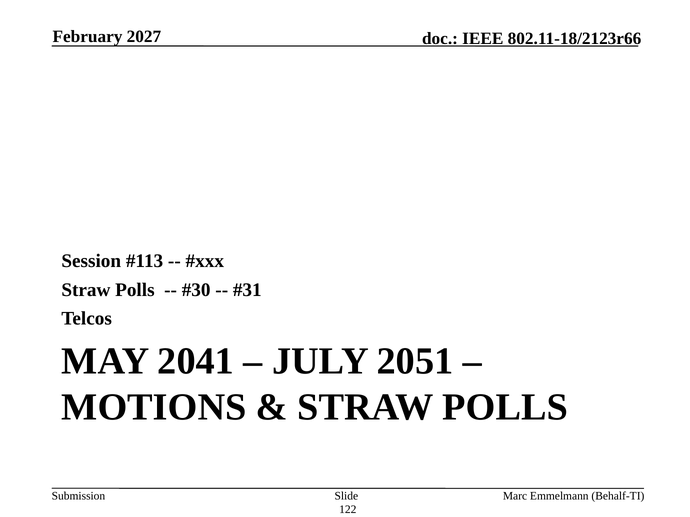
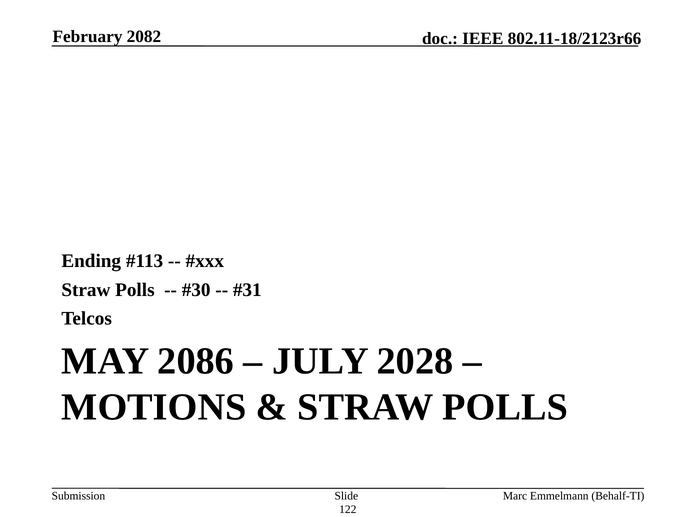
2027: 2027 -> 2082 (144, 37)
Session: Session -> Ending (91, 261)
2041: 2041 -> 2086 (196, 362)
2051: 2051 -> 2028 (415, 362)
